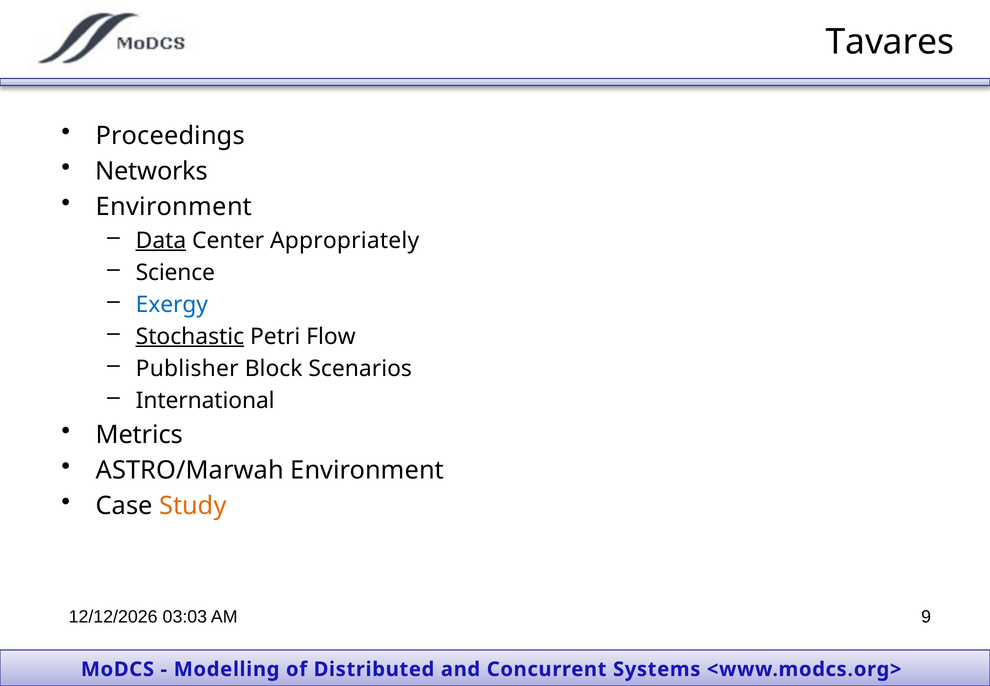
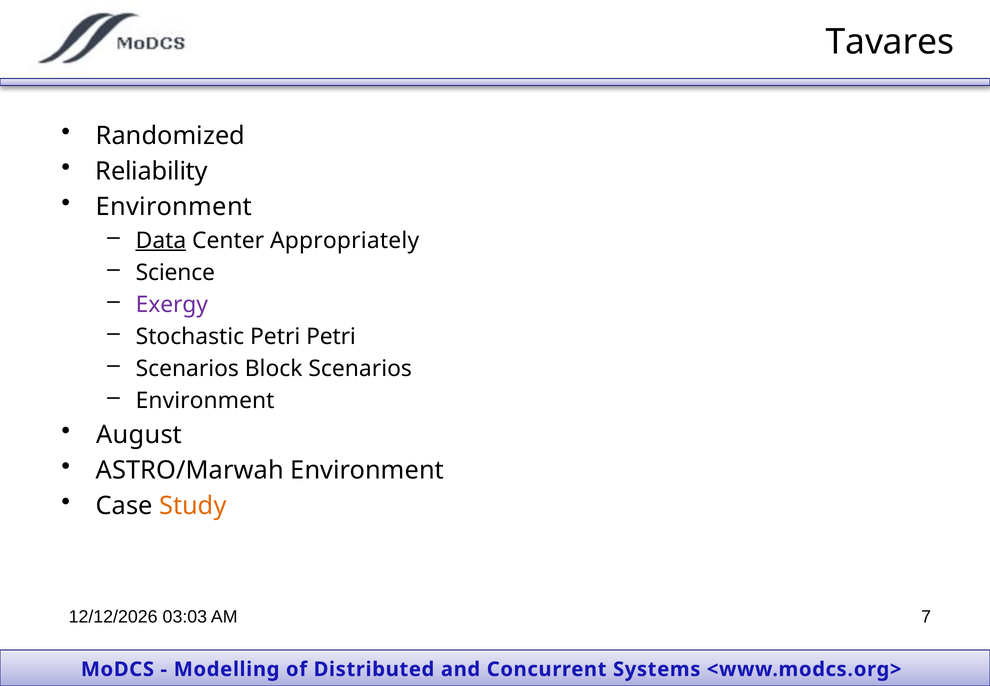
Proceedings: Proceedings -> Randomized (170, 136)
Networks: Networks -> Reliability (152, 171)
Exergy colour: blue -> purple (172, 304)
Stochastic underline: present -> none (190, 336)
Petri Flow: Flow -> Petri (331, 336)
Publisher: Publisher -> Scenarios (187, 368)
International: International -> Environment (205, 400)
Metrics: Metrics -> August (139, 434)
9: 9 -> 7 (926, 616)
